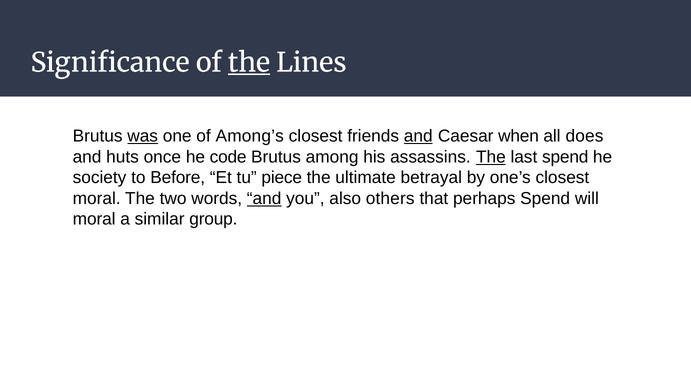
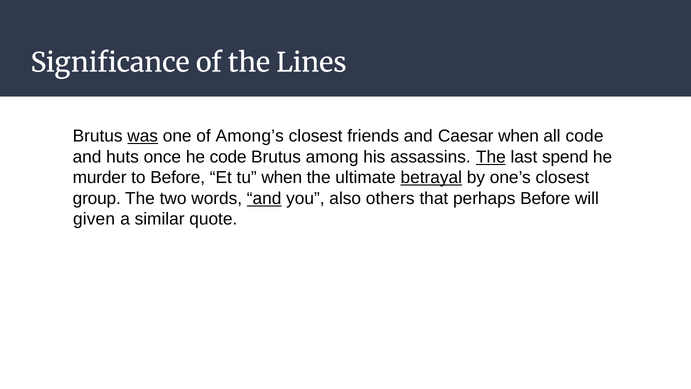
the underline: present -> none (249, 63)
and underline: present -> none (418, 136)
all does: does -> code (585, 136)
society: society -> murder (100, 177)
tu piece: piece -> when (282, 177)
betrayal underline: none -> present (431, 177)
moral: moral -> group (97, 198)
perhaps Spend: Spend -> Before (545, 198)
moral: moral -> given (94, 219)
group: group -> quote (213, 219)
